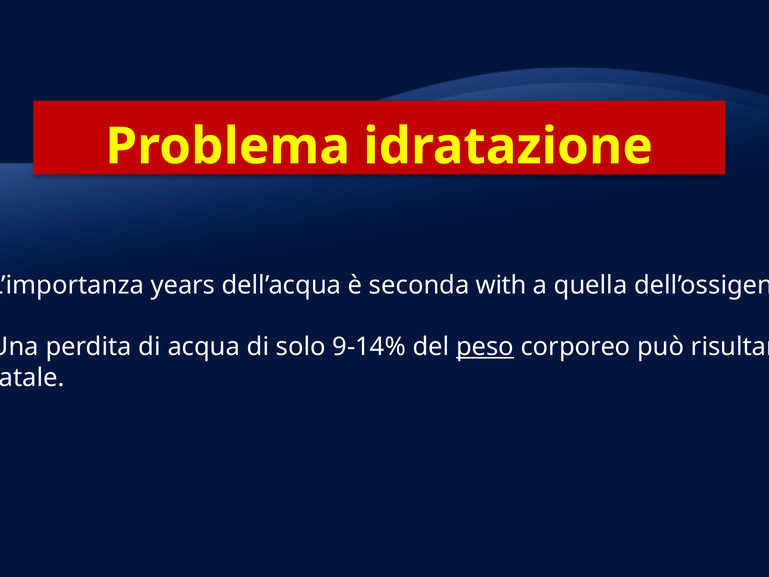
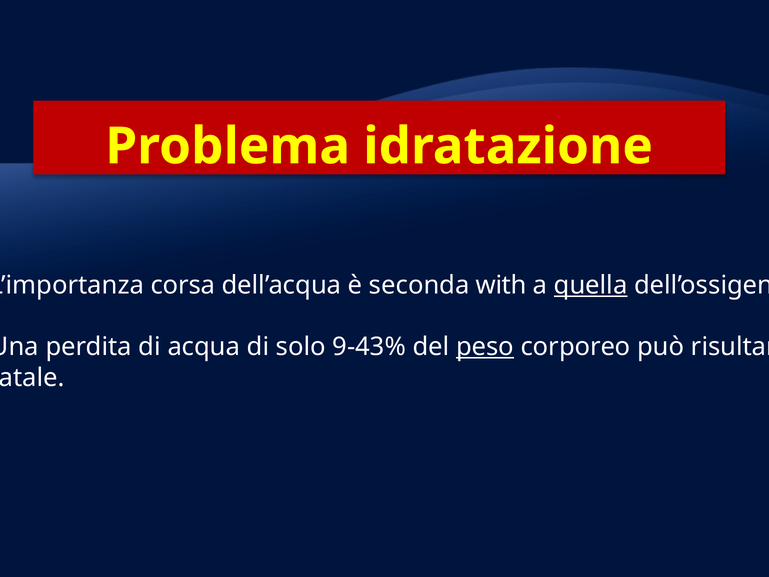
years: years -> corsa (183, 285)
quella underline: none -> present (591, 285)
9-14%: 9-14% -> 9-43% (369, 347)
